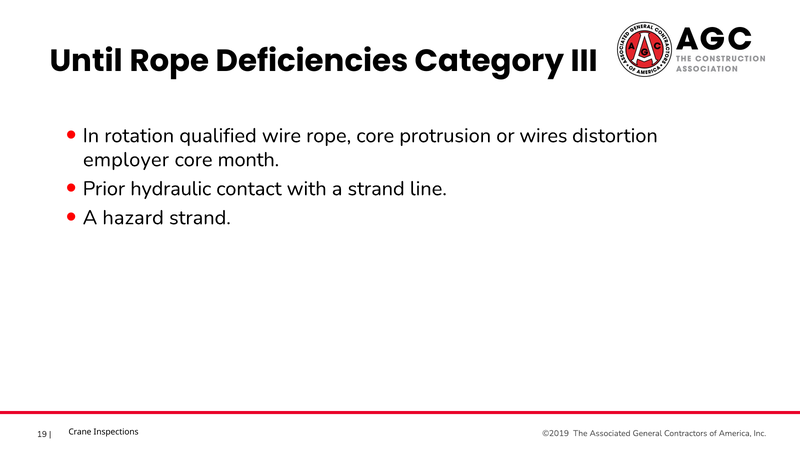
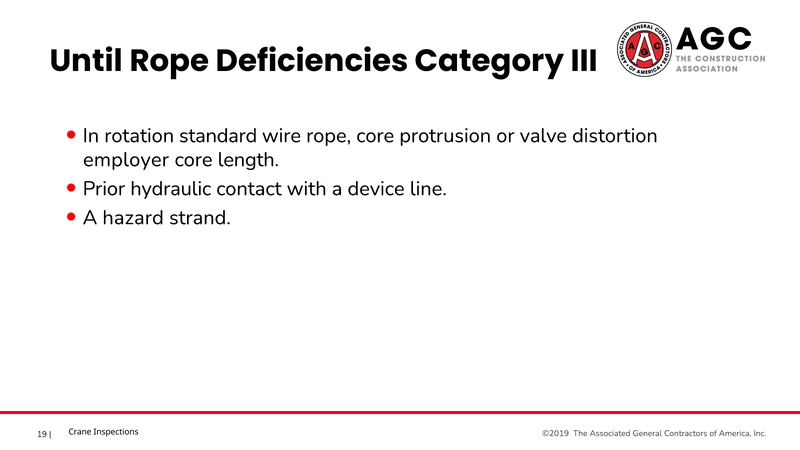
qualified: qualified -> standard (218, 136)
wires: wires -> valve (543, 136)
month: month -> length (248, 160)
a strand: strand -> device (376, 189)
